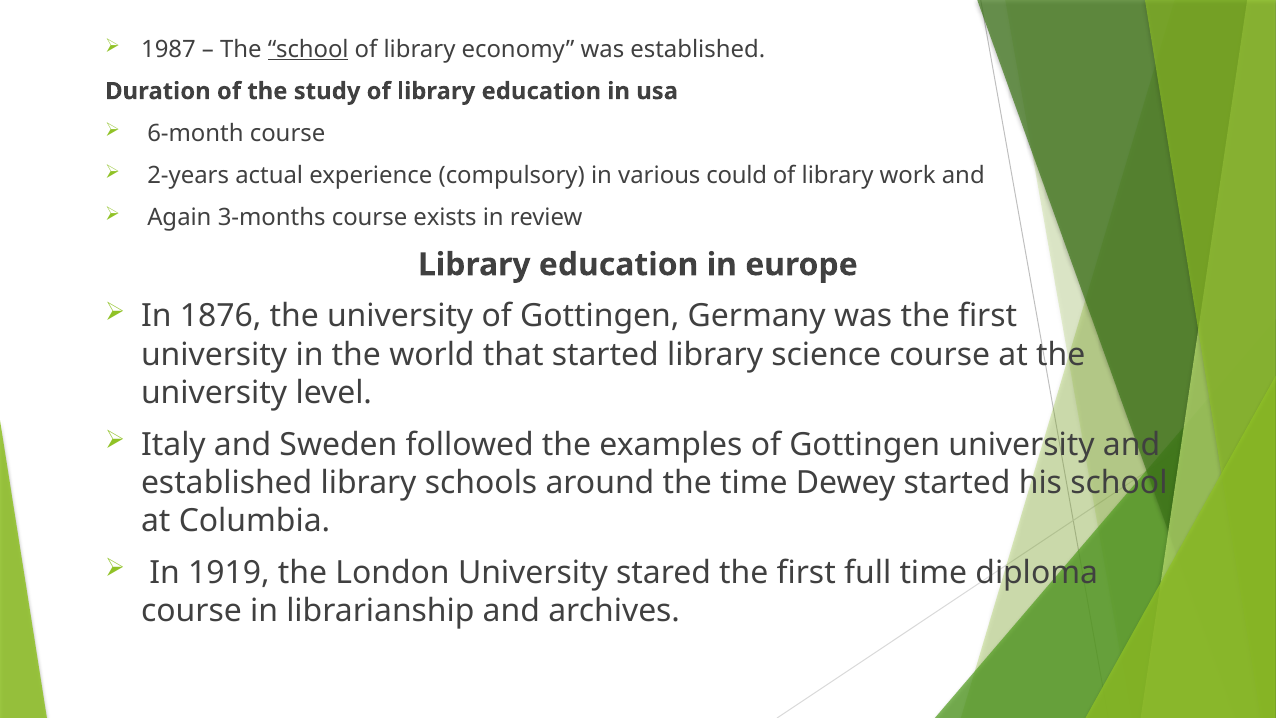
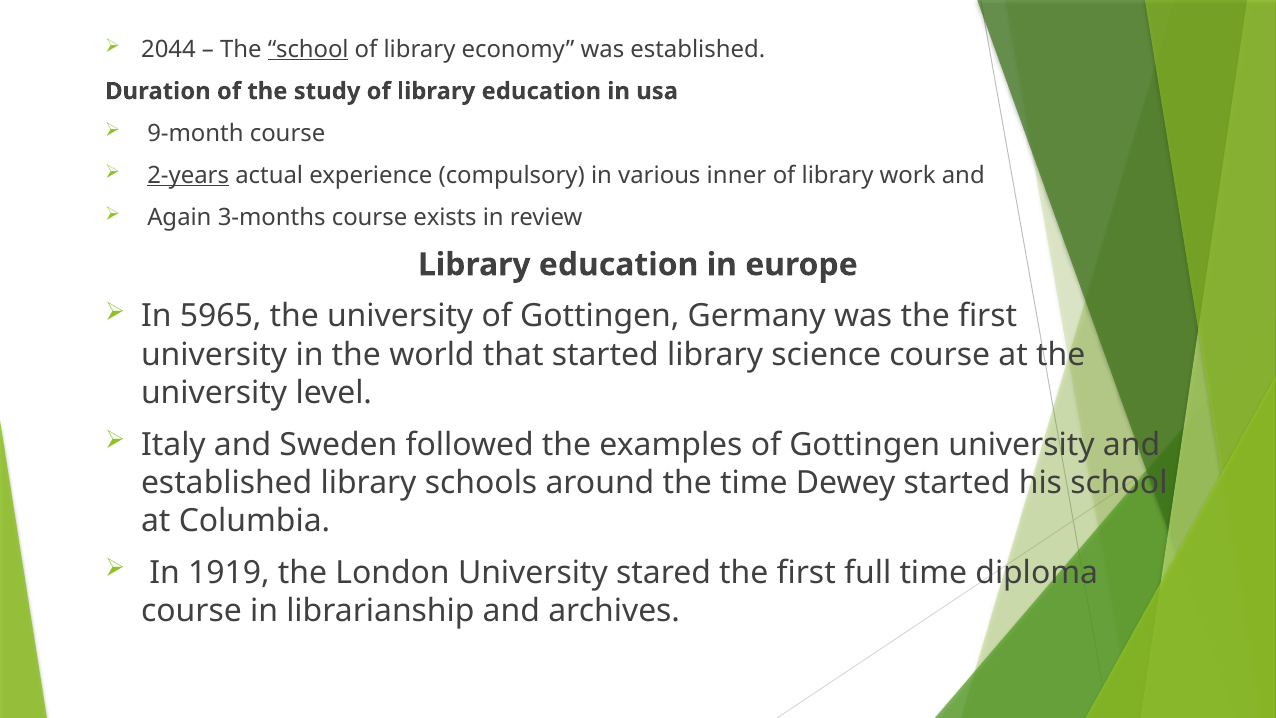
1987: 1987 -> 2044 (168, 49)
6-month: 6-month -> 9-month (195, 133)
2-years underline: none -> present (188, 175)
could: could -> inner (737, 175)
1876: 1876 -> 5965 (221, 316)
